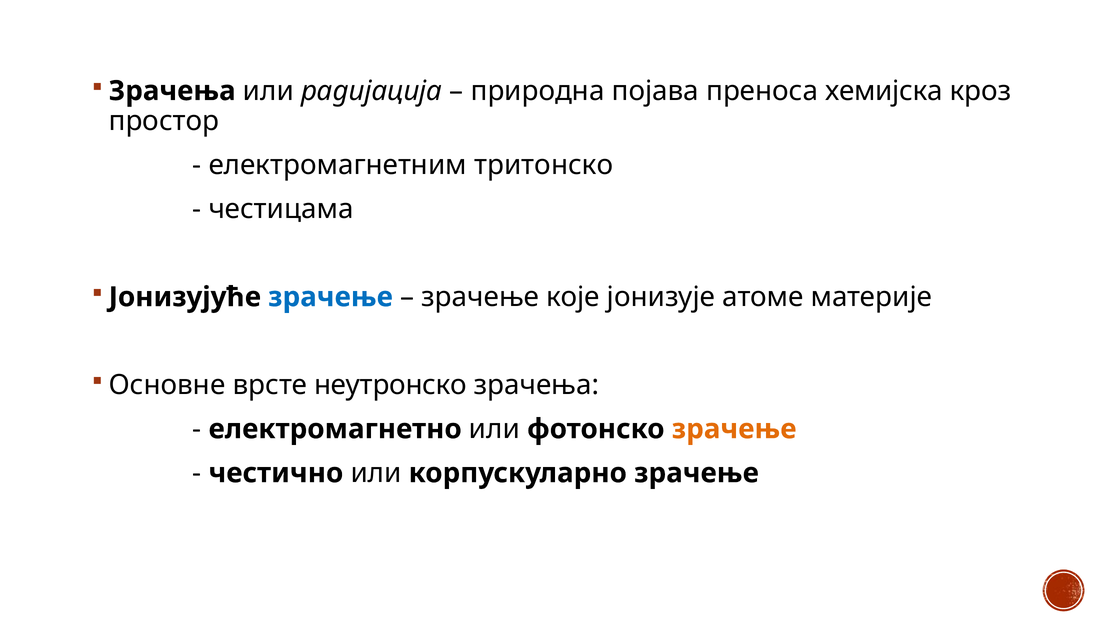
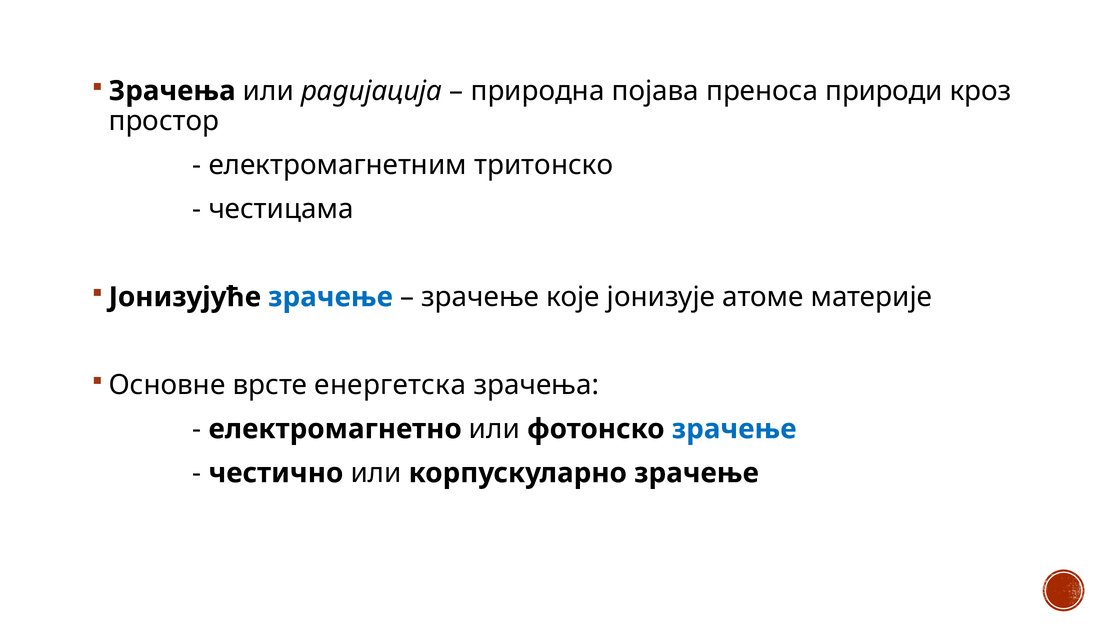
хемијска: хемијска -> природи (884, 91)
неутронско: неутронско -> енергетска (390, 385)
зрачење colour: orange -> blue (734, 429)
